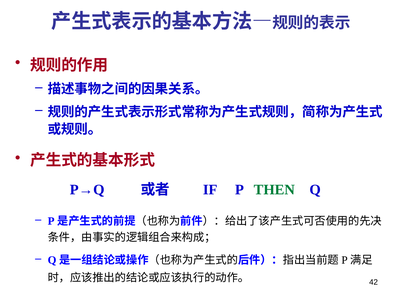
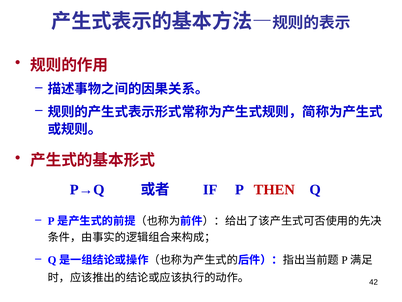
THEN colour: green -> red (274, 189)
